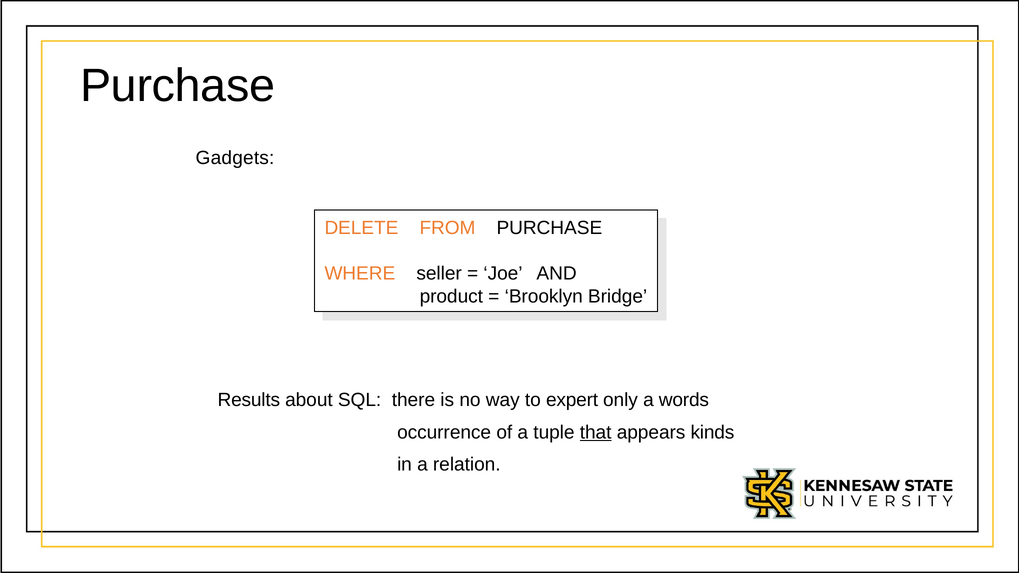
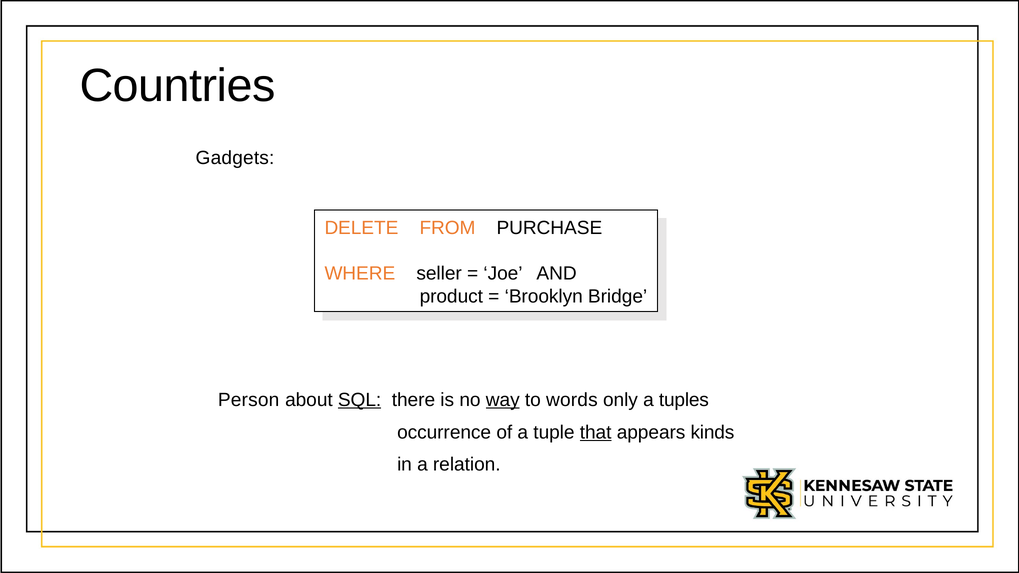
Purchase: Purchase -> Countries (178, 86)
Results: Results -> Person (249, 400)
SQL underline: none -> present (360, 400)
way underline: none -> present (503, 400)
expert: expert -> words (572, 400)
words: words -> tuples (684, 400)
